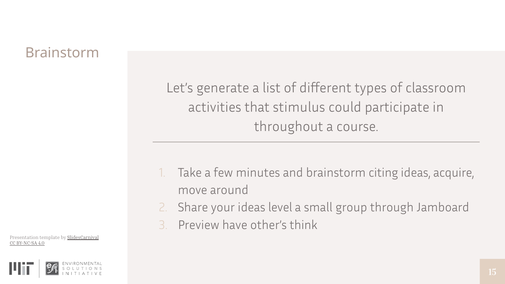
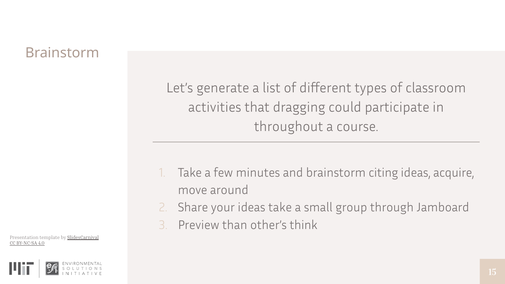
stimulus: stimulus -> dragging (299, 107)
ideas level: level -> take (280, 207)
have: have -> than (235, 225)
